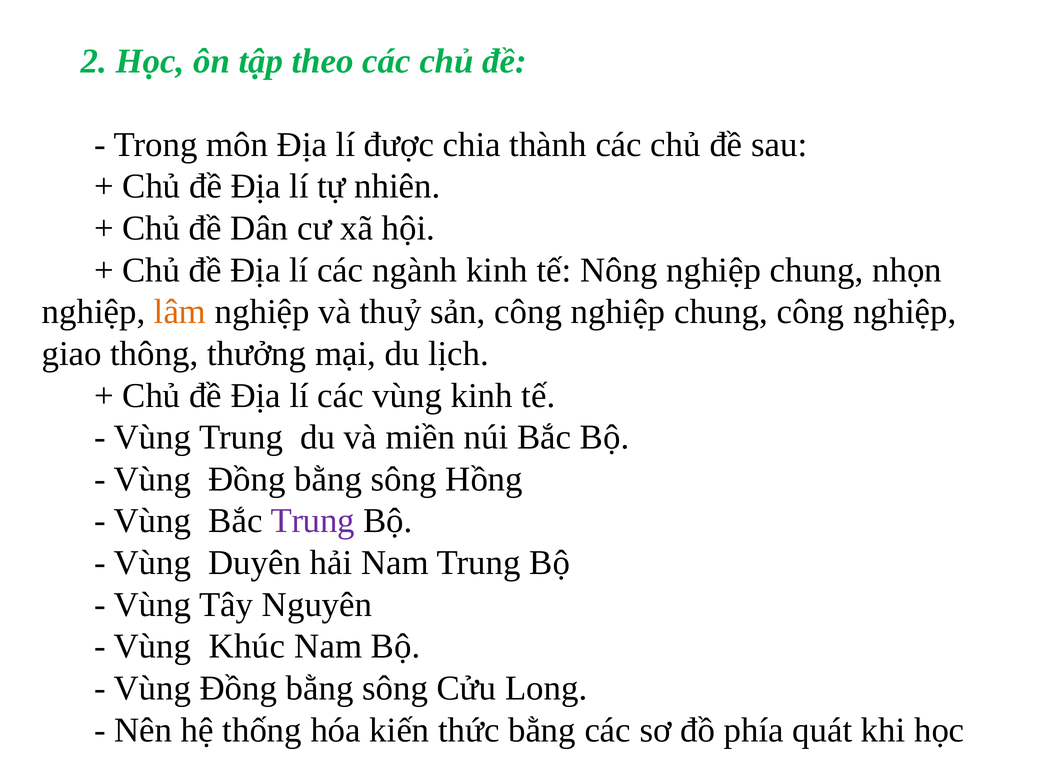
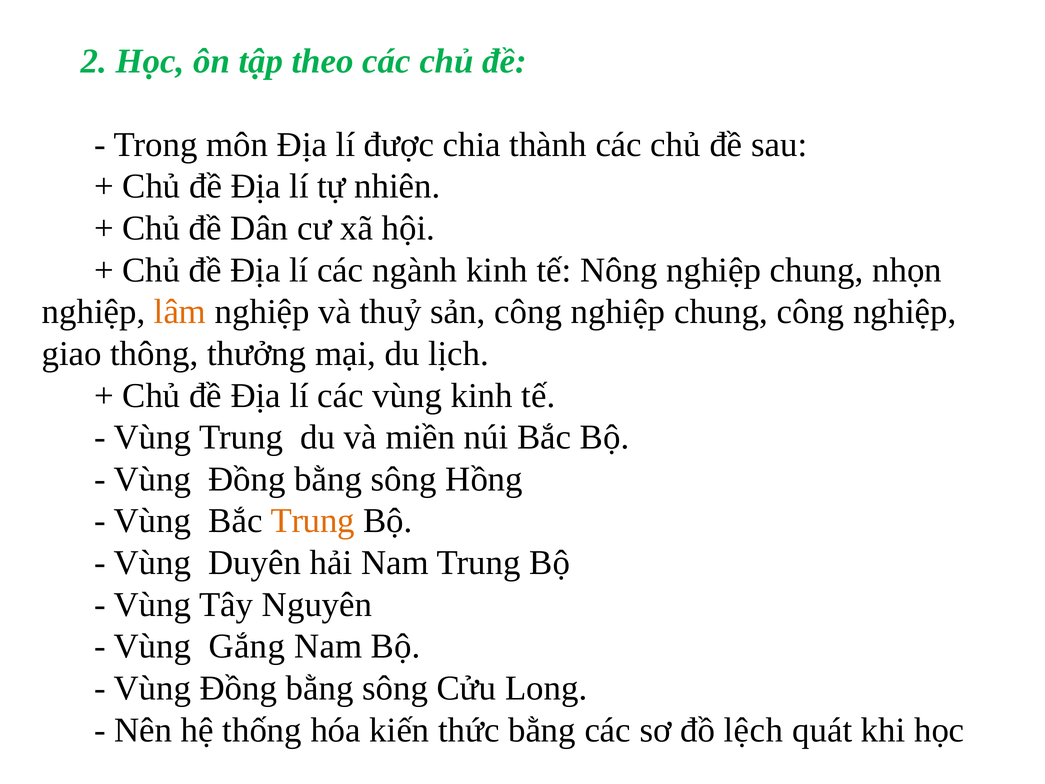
Trung colour: purple -> orange (313, 521)
Khúc: Khúc -> Gắng (247, 646)
phía: phía -> lệch (753, 730)
